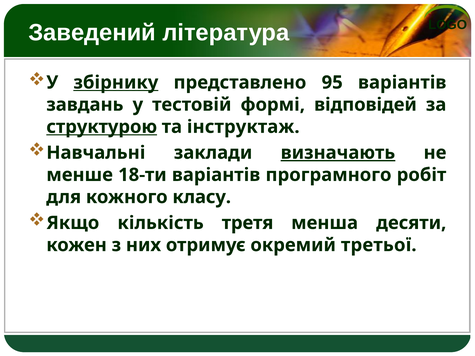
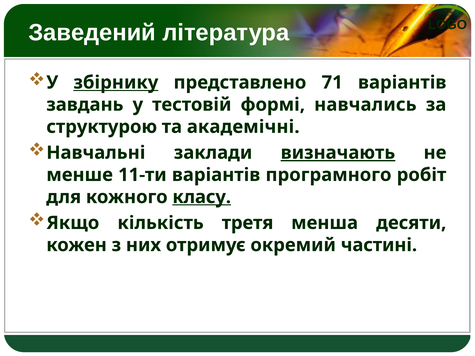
95: 95 -> 71 (332, 83)
відповідей: відповідей -> навчались (365, 105)
структурою underline: present -> none (102, 127)
інструктаж: інструктаж -> академічні (243, 127)
18-ти: 18-ти -> 11-ти (142, 175)
класу underline: none -> present (202, 197)
третьої: третьої -> частині (379, 245)
